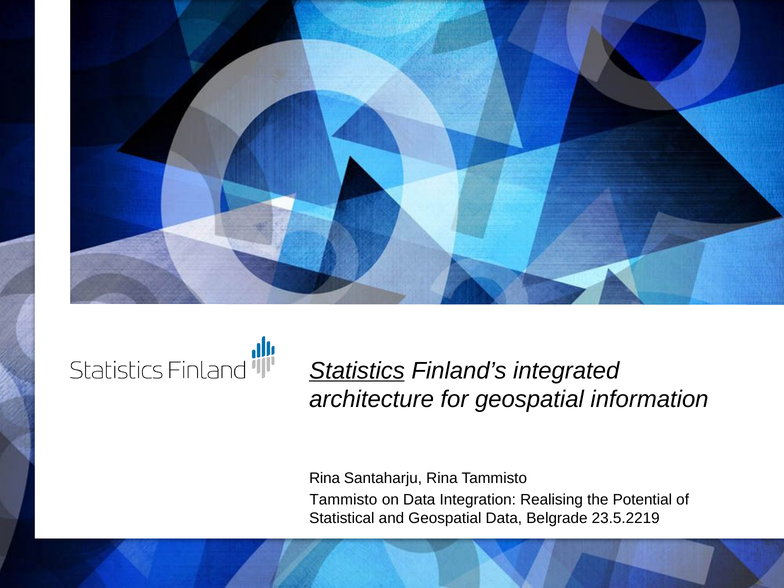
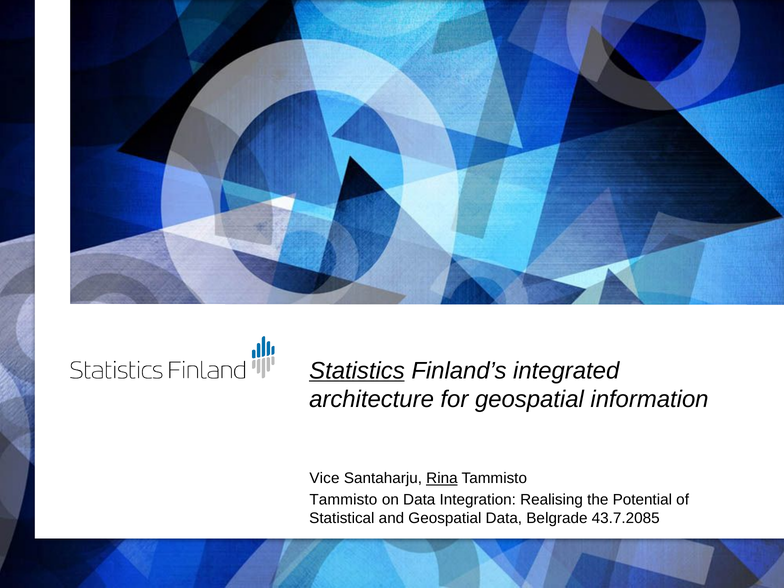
Rina: Rina -> Vice (324, 478)
Rina underline: none -> present (442, 478)
23.5.2219: 23.5.2219 -> 43.7.2085 (626, 518)
